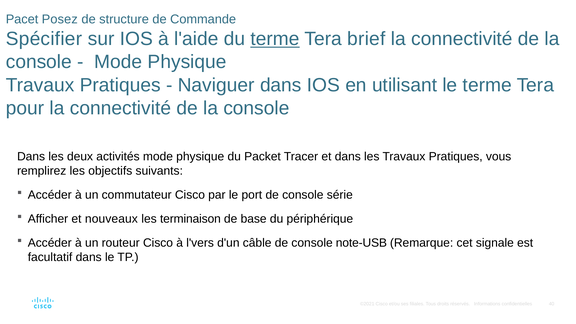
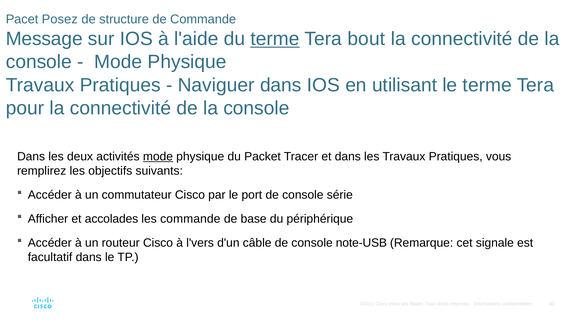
Spécifier: Spécifier -> Message (44, 39)
brief: brief -> bout (366, 39)
mode underline: none -> present (158, 156)
nouveaux: nouveaux -> accolades (112, 219)
les terminaison: terminaison -> commande (190, 219)
